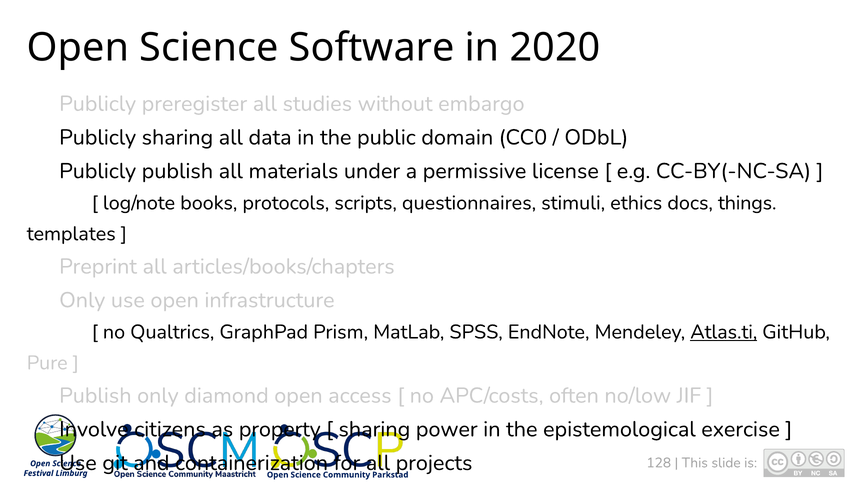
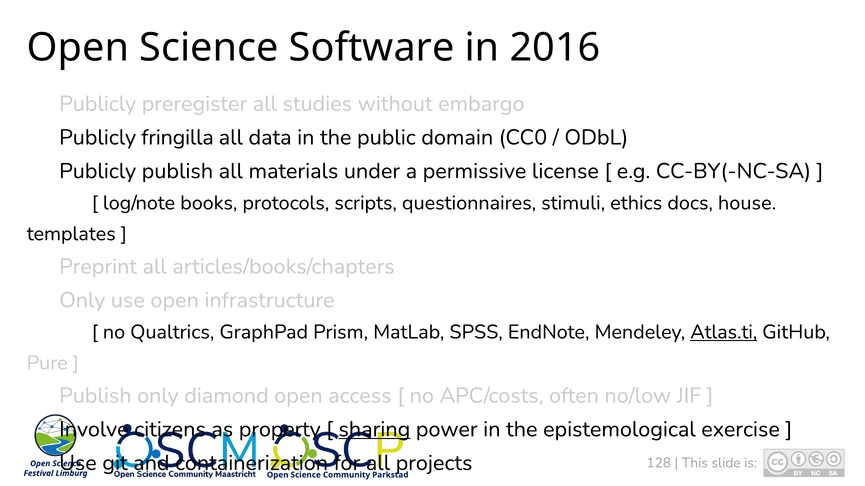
2020: 2020 -> 2016 (555, 48)
Publicly sharing: sharing -> fringilla (178, 138)
things: things -> house (747, 203)
sharing underline: none -> present (374, 430)
